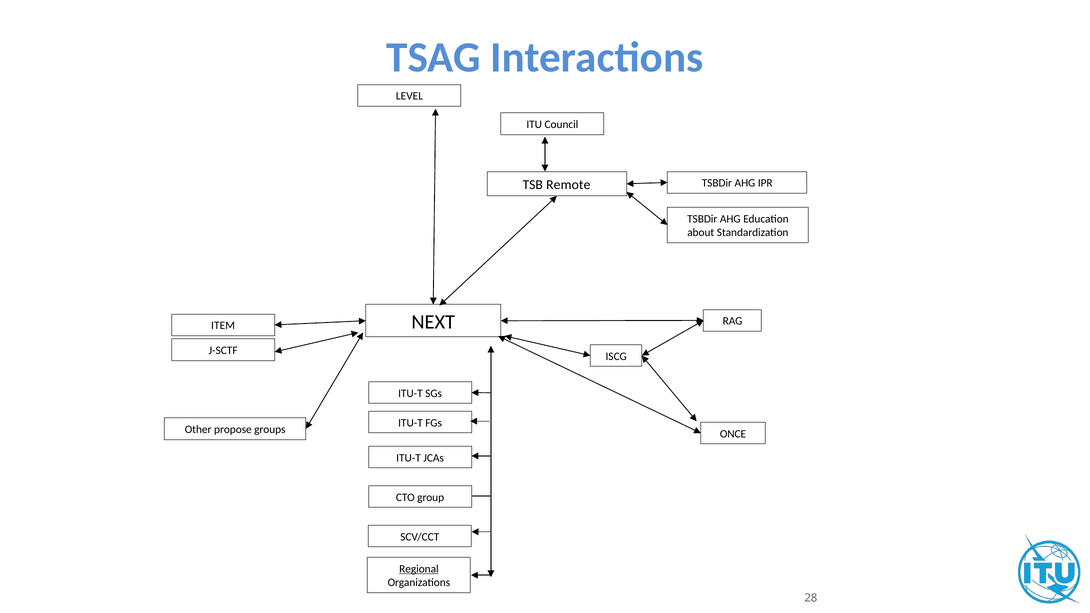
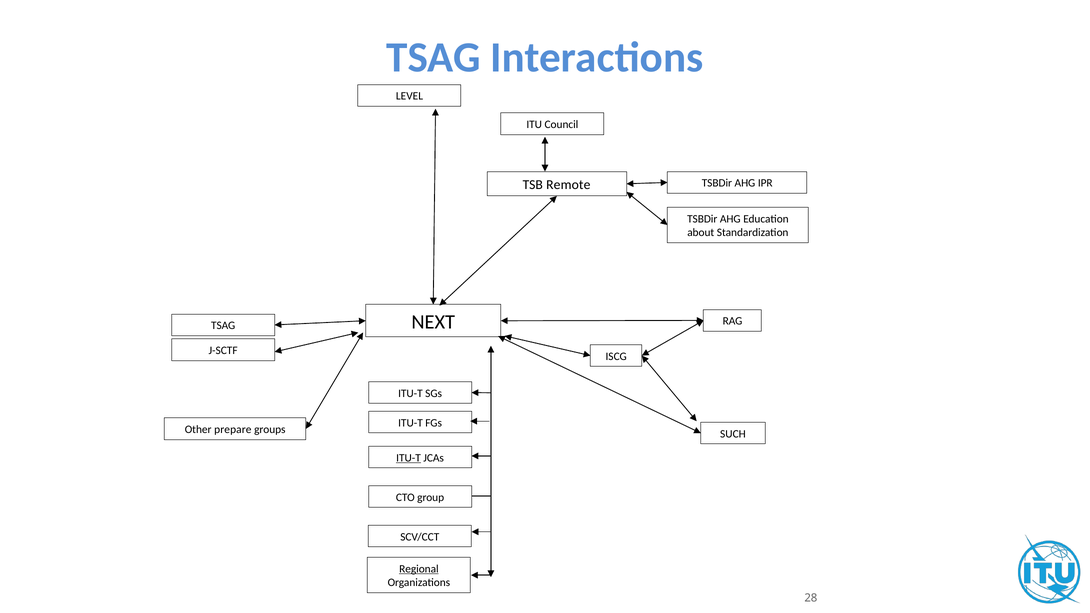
ITEM: ITEM -> TSAG (223, 326)
propose: propose -> prepare (233, 430)
ONCE: ONCE -> SUCH (733, 434)
ITU-T underline: none -> present (409, 458)
